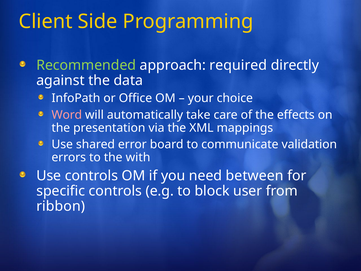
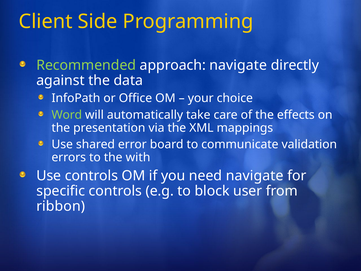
approach required: required -> navigate (238, 65)
Word colour: pink -> light green (67, 115)
need between: between -> navigate (255, 176)
